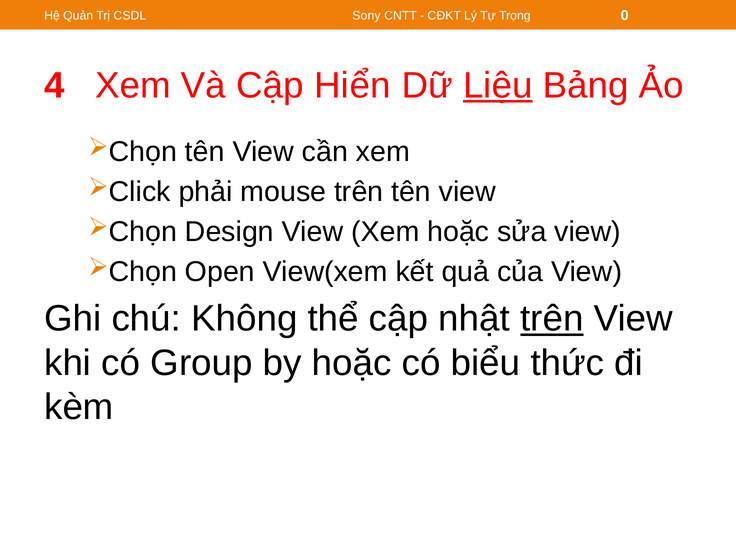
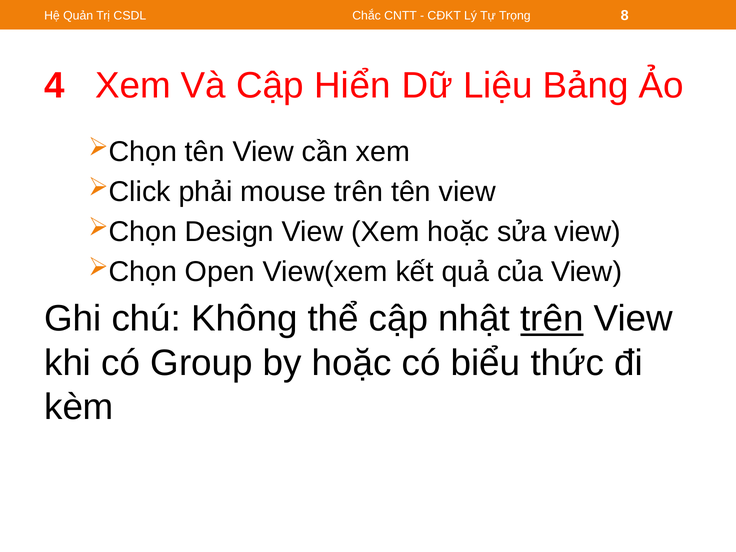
Sony: Sony -> Chắc (367, 16)
0: 0 -> 8 (625, 16)
Liệu underline: present -> none (498, 85)
